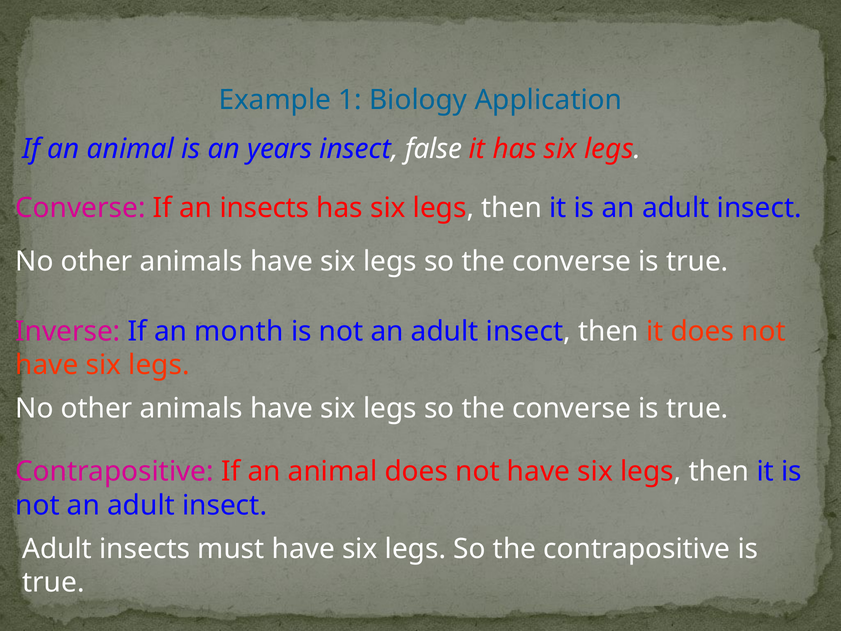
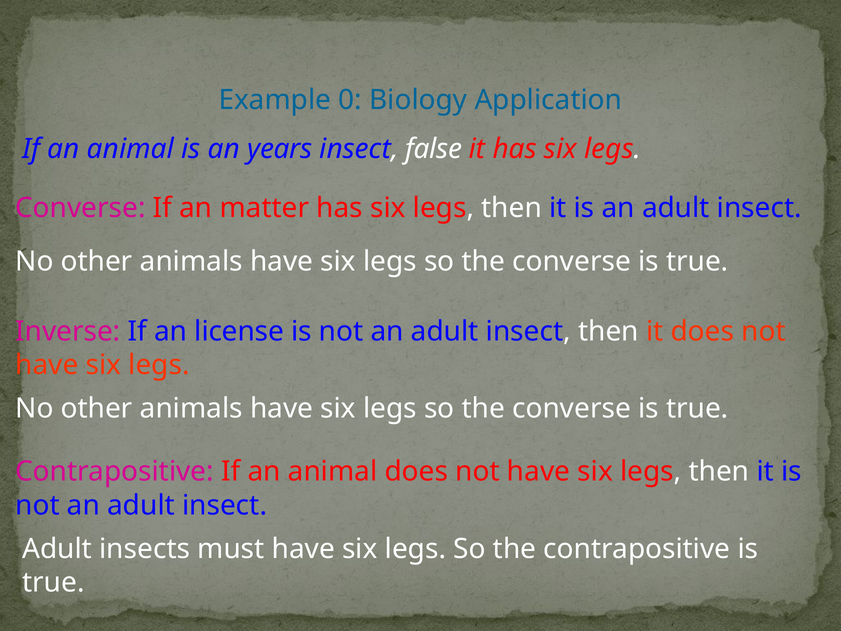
1: 1 -> 0 (350, 100)
an insects: insects -> matter (264, 208)
month: month -> license (239, 331)
